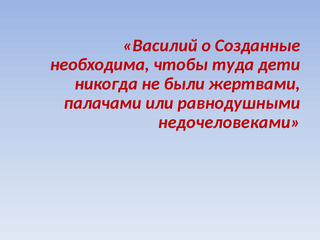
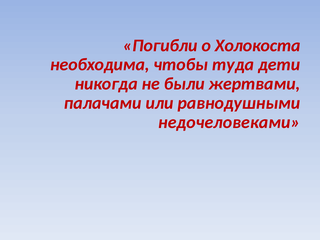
Василий: Василий -> Погибли (160, 45)
Созданные: Созданные -> Холокоста (258, 45)
